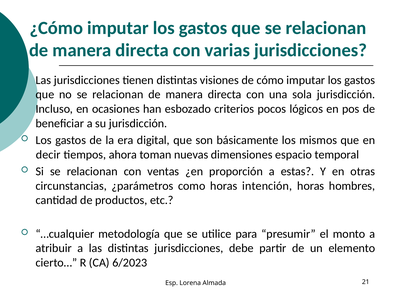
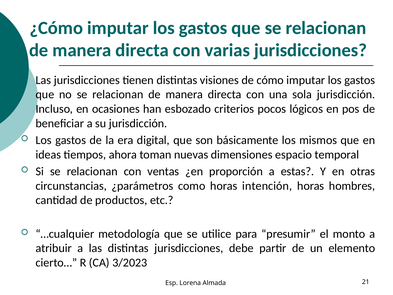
decir: decir -> ideas (48, 154)
6/2023: 6/2023 -> 3/2023 (130, 262)
